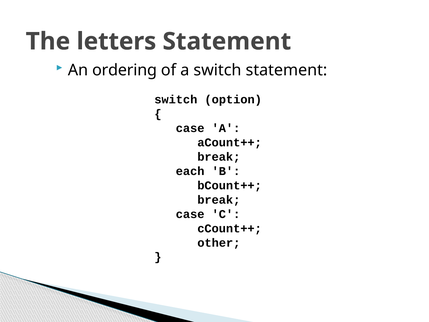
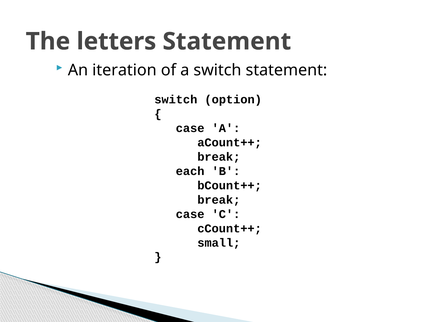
ordering: ordering -> iteration (124, 70)
other: other -> small (219, 243)
